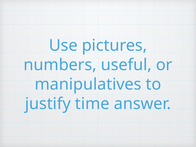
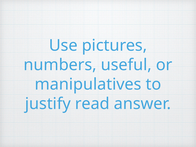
time: time -> read (92, 104)
